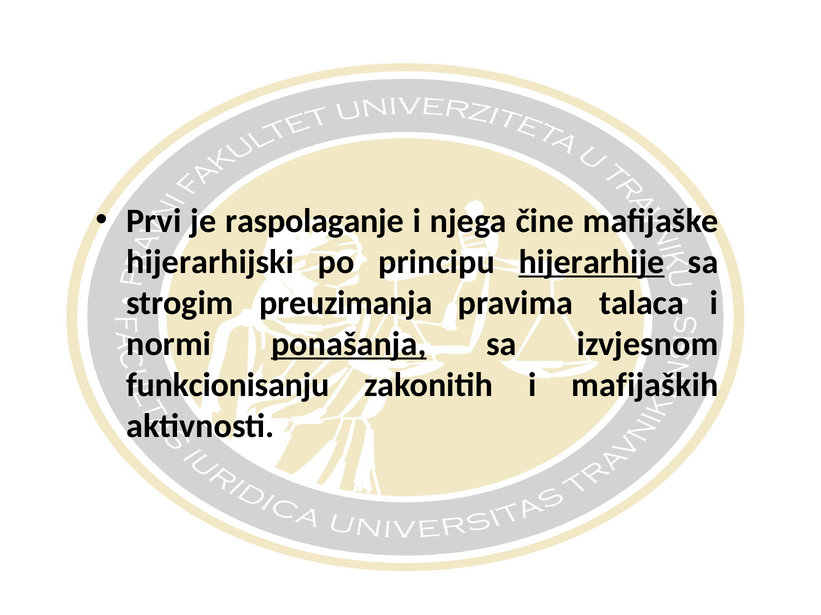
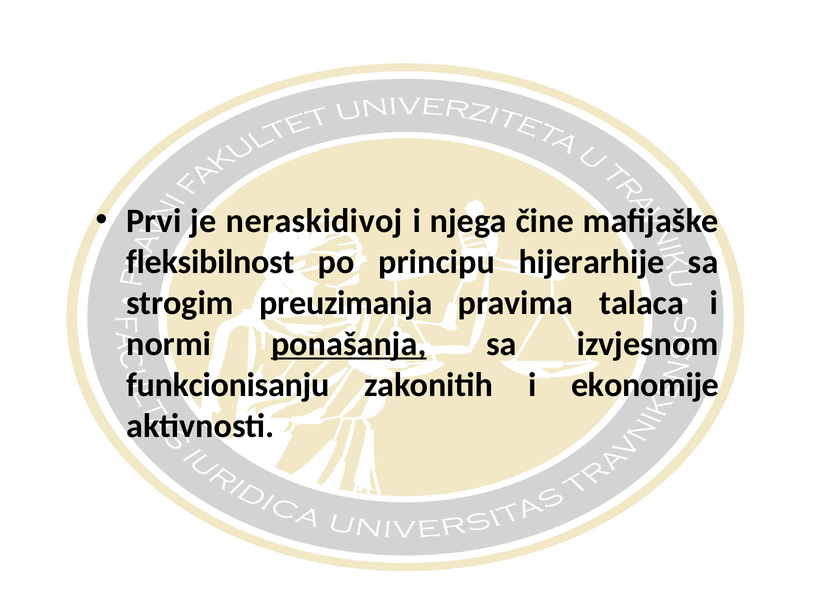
raspolaganje: raspolaganje -> neraskidivoj (314, 221)
hijerarhijski: hijerarhijski -> fleksibilnost (210, 262)
hijerarhije underline: present -> none (591, 262)
mafijaških: mafijaških -> ekonomije (645, 385)
